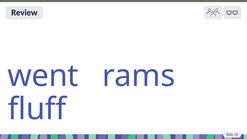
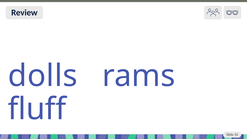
went: went -> dolls (43, 76)
